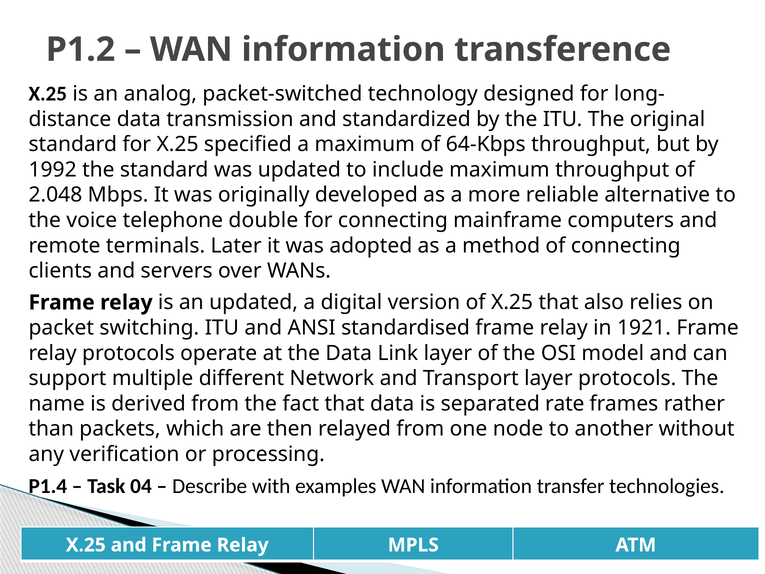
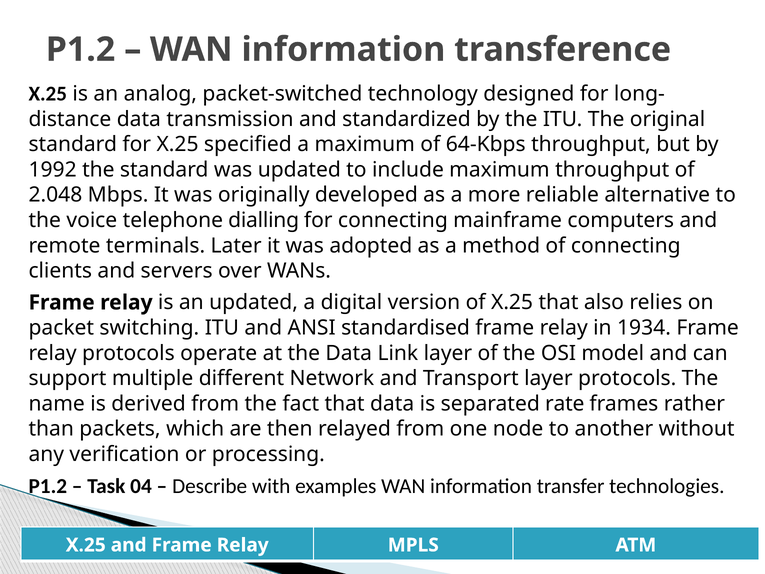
double: double -> dialling (264, 220)
1921: 1921 -> 1934 (644, 328)
P1.4: P1.4 -> P1.2 (48, 486)
